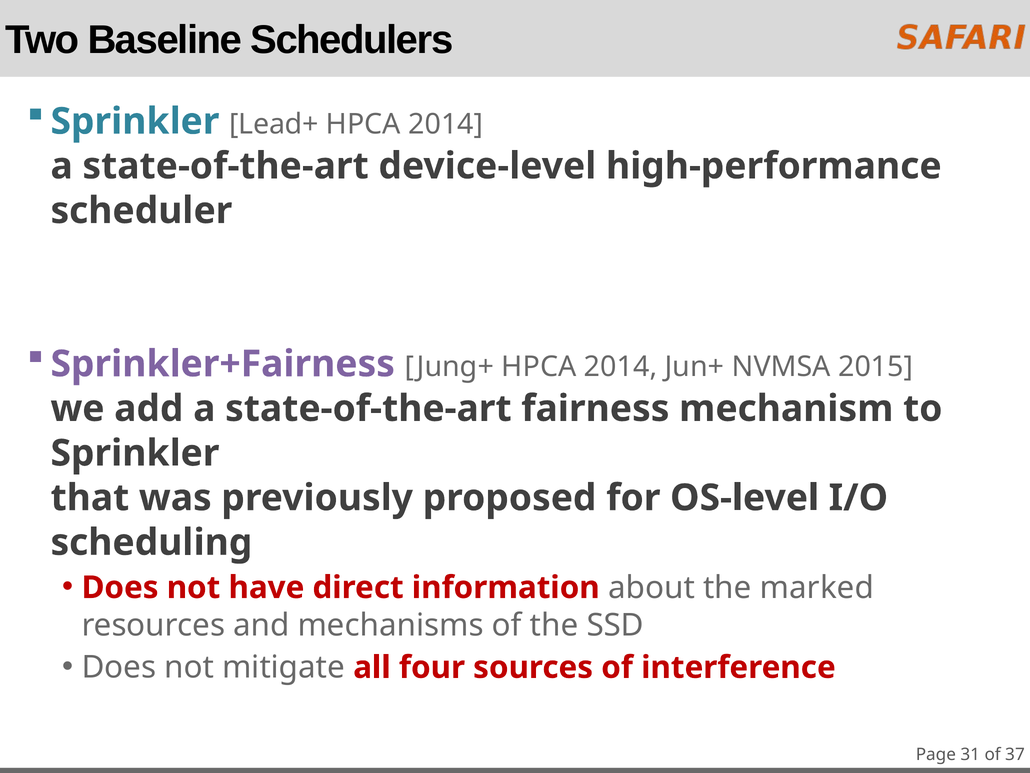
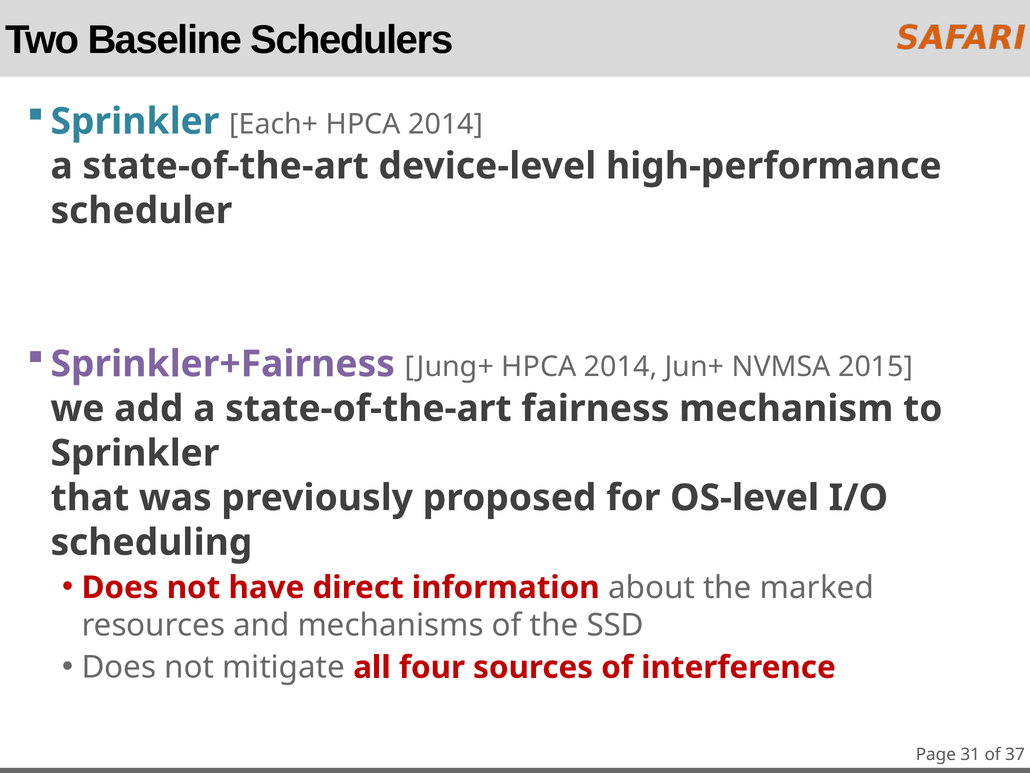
Lead+: Lead+ -> Each+ (274, 124)
